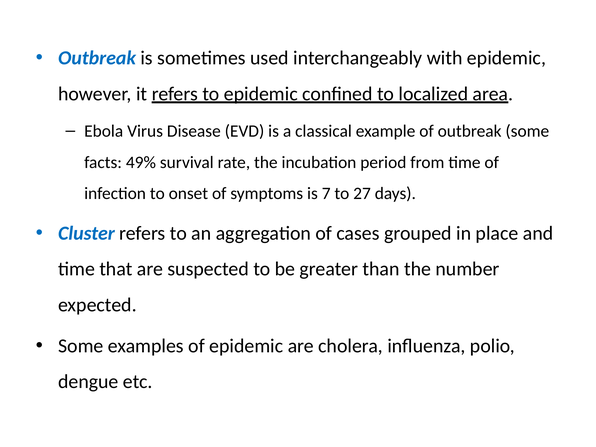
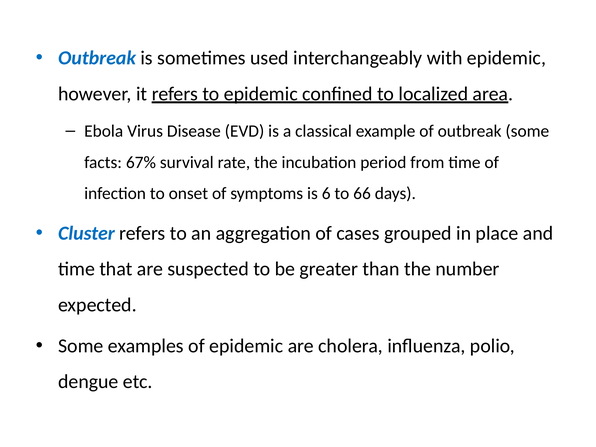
49%: 49% -> 67% (141, 162)
7: 7 -> 6 (326, 194)
27: 27 -> 66 (362, 194)
